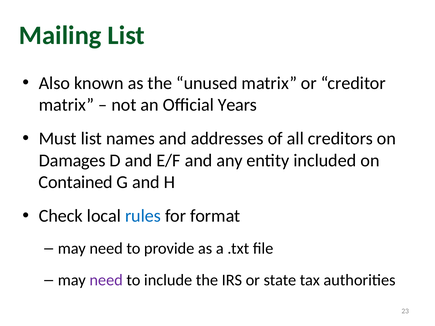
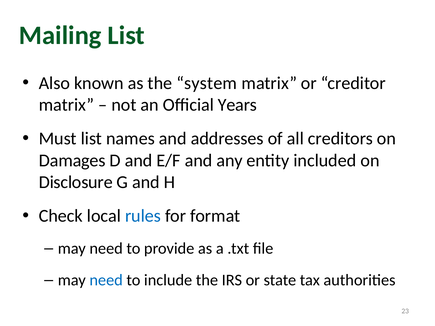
unused: unused -> system (207, 83)
Contained: Contained -> Disclosure (76, 182)
need colour: purple -> blue (106, 280)
